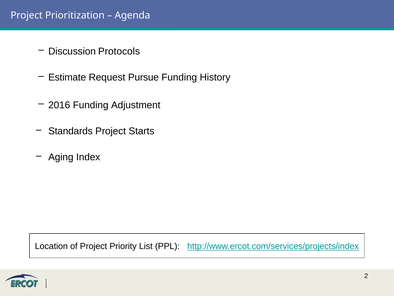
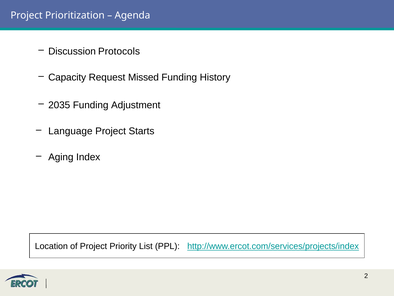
Estimate: Estimate -> Capacity (67, 77)
Pursue: Pursue -> Missed (143, 77)
2016: 2016 -> 2035 (59, 105)
Standards: Standards -> Language (70, 131)
